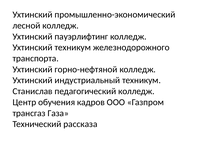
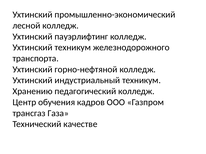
Станислав: Станислав -> Хранению (33, 92)
рассказа: рассказа -> качестве (80, 125)
